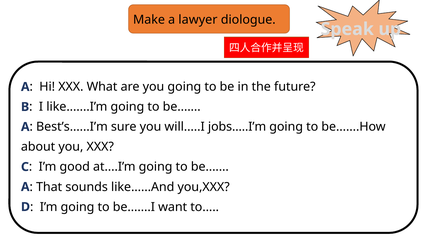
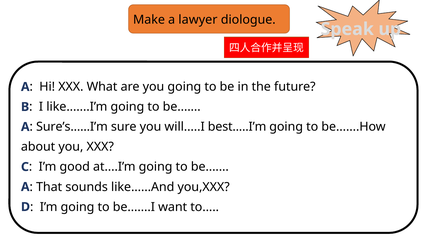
Best’s......I’m: Best’s......I’m -> Sure’s......I’m (72, 127)
jobs.....I’m: jobs.....I’m -> best.....I’m (237, 127)
